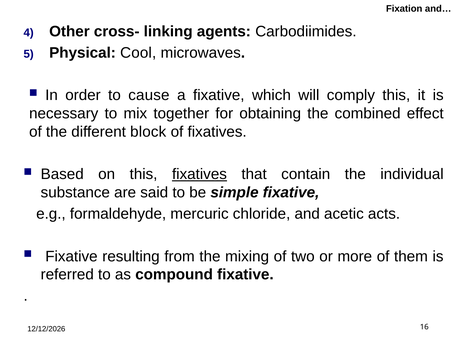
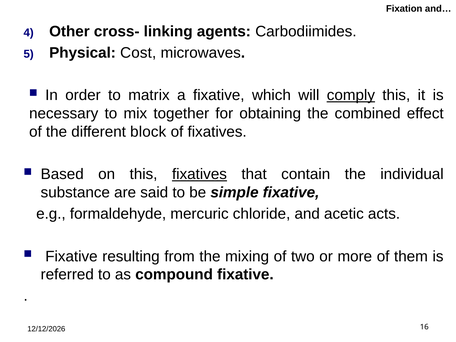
Cool: Cool -> Cost (138, 53)
cause: cause -> matrix (149, 95)
comply underline: none -> present (351, 95)
